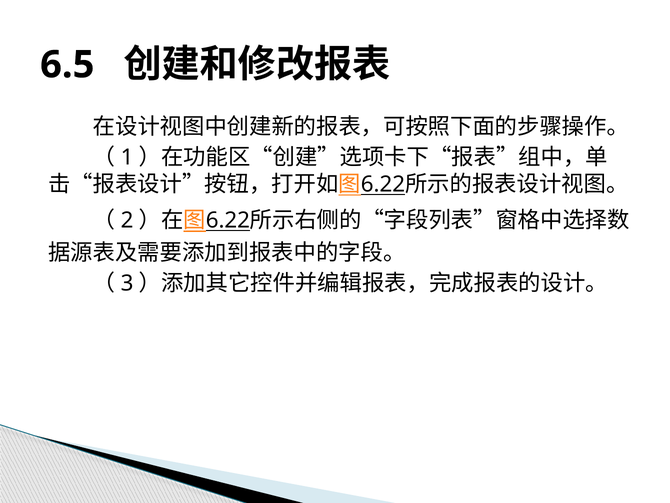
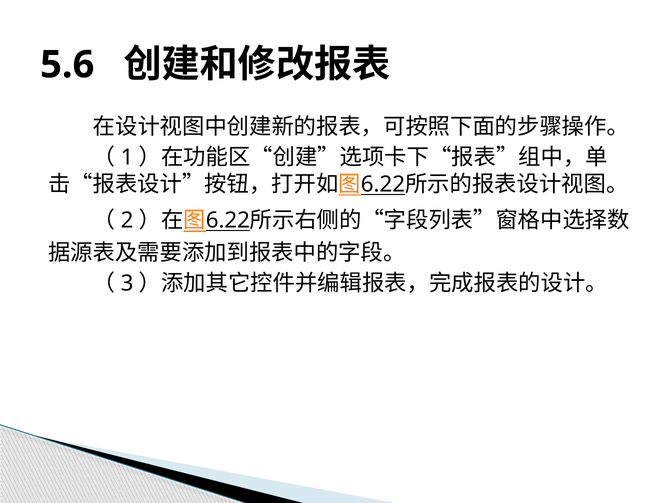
6.5: 6.5 -> 5.6 (67, 65)
